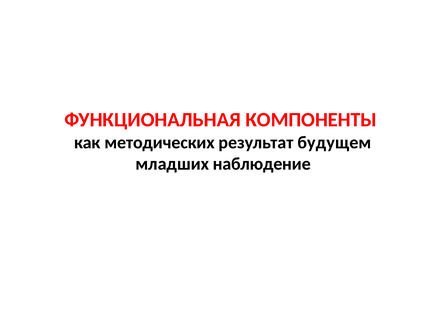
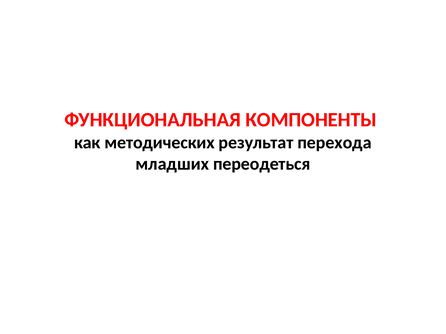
будущем: будущем -> перехода (334, 143)
наблюдение: наблюдение -> переодеться (262, 164)
